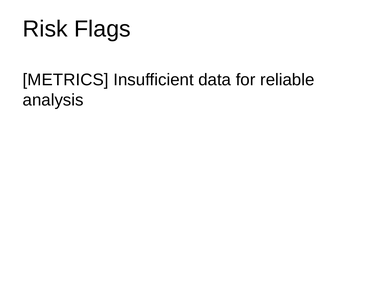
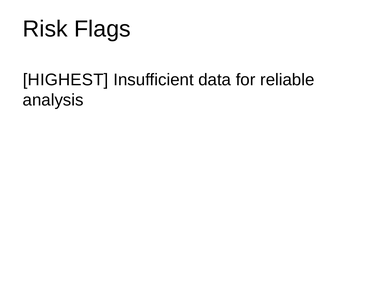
METRICS: METRICS -> HIGHEST (66, 79)
